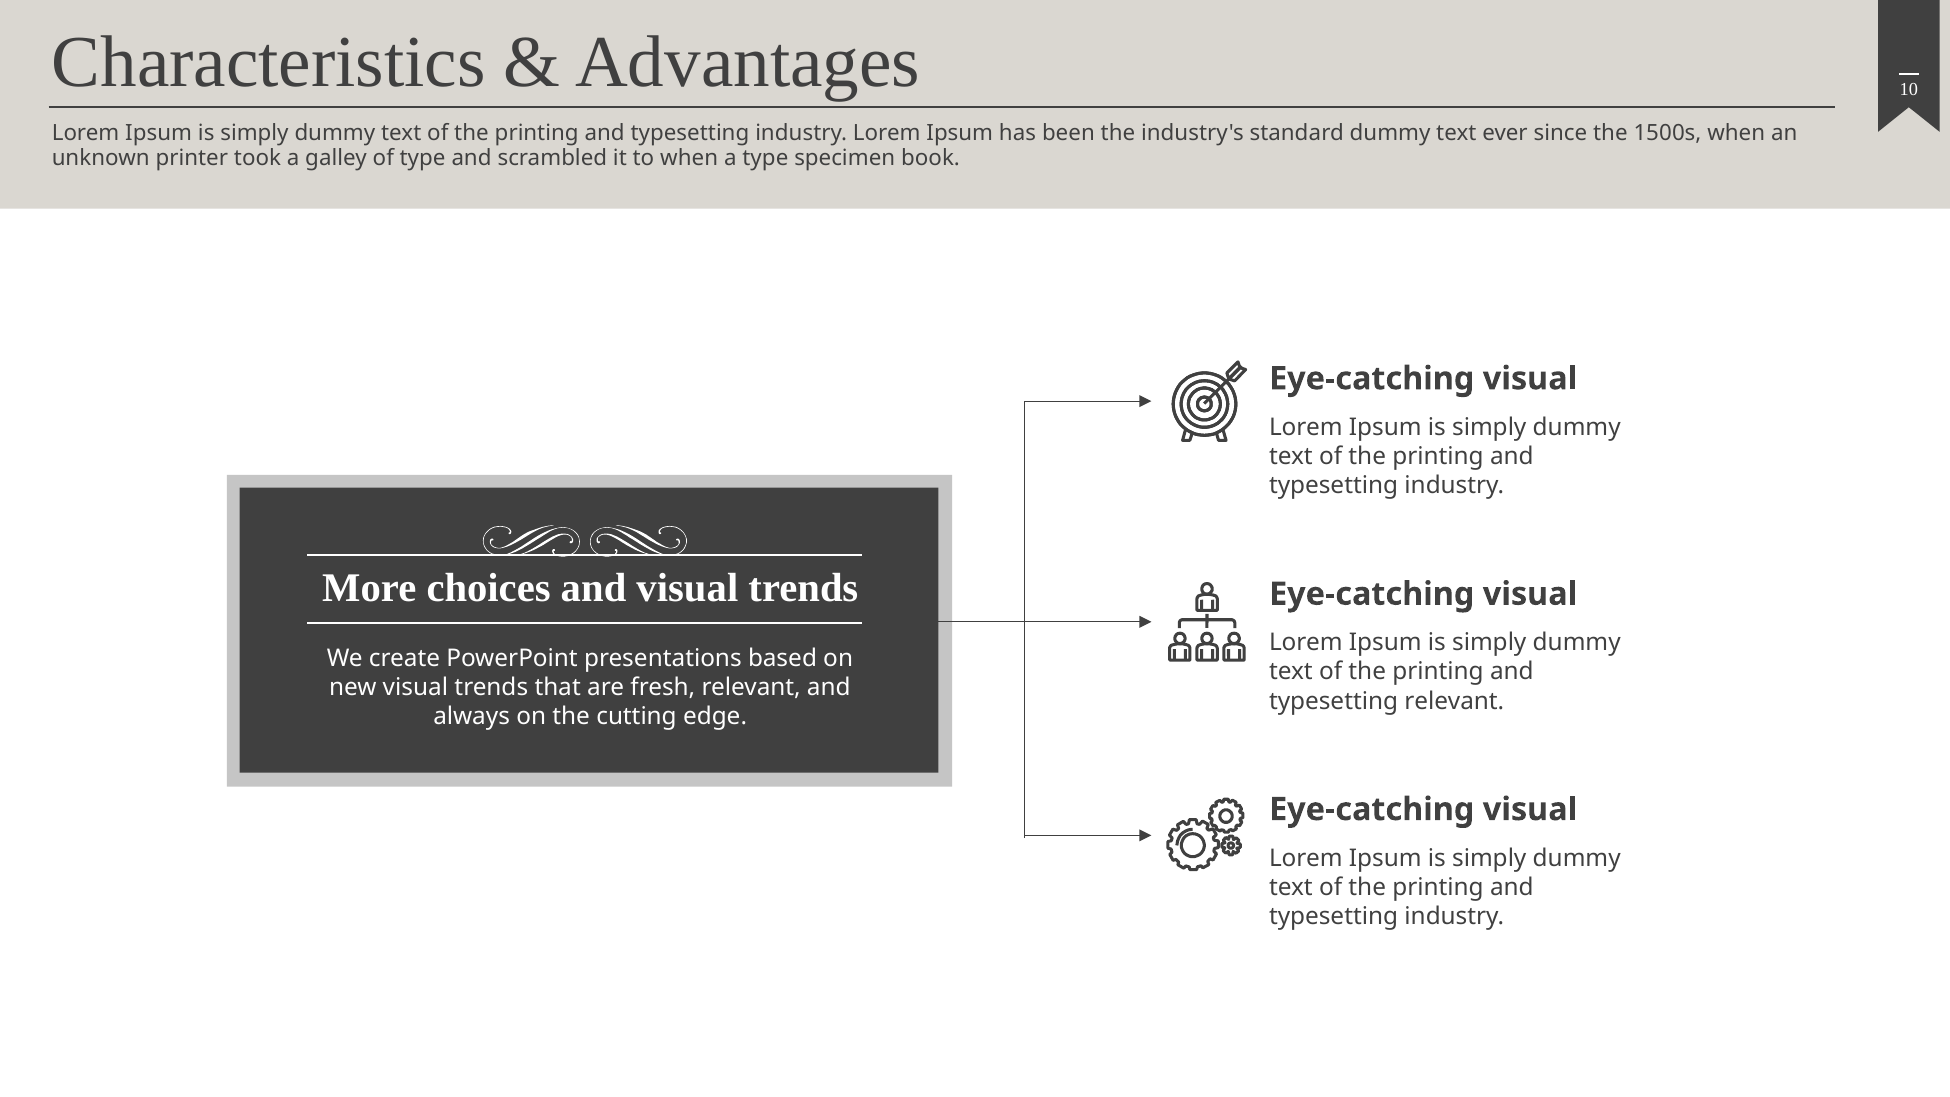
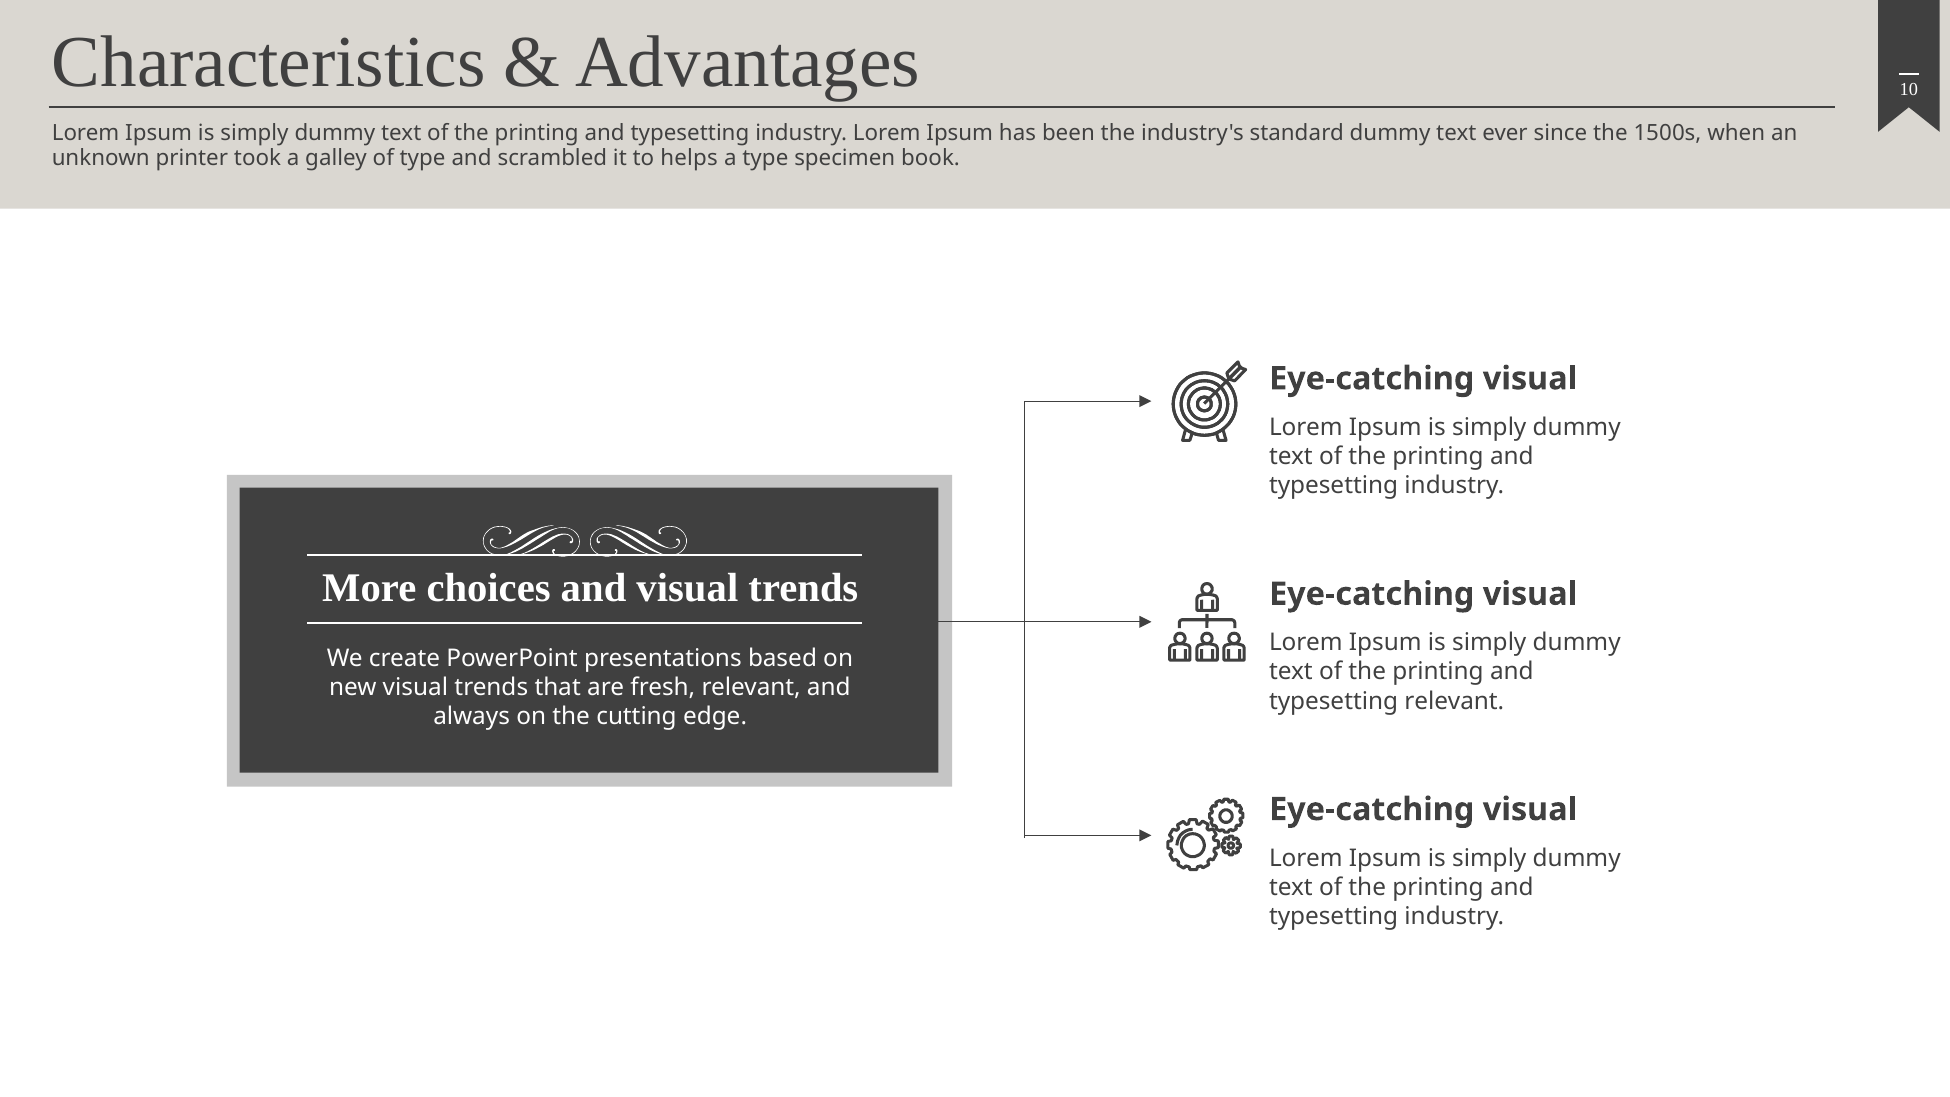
to when: when -> helps (689, 158)
